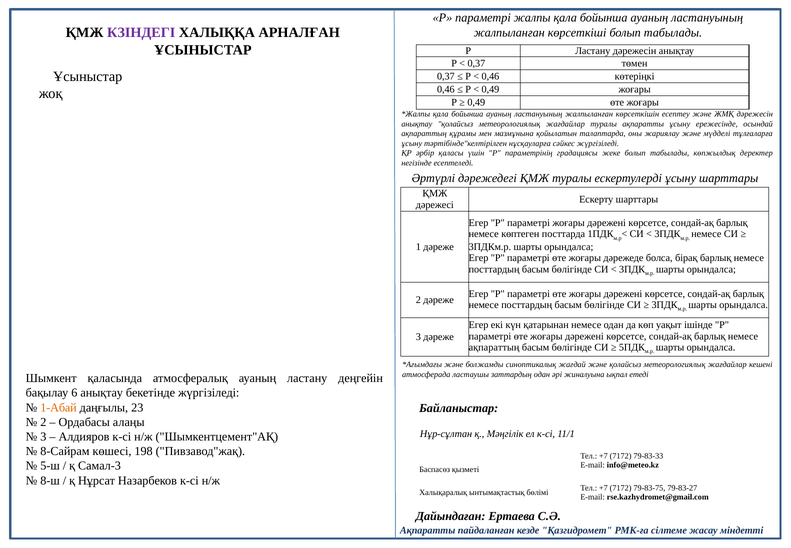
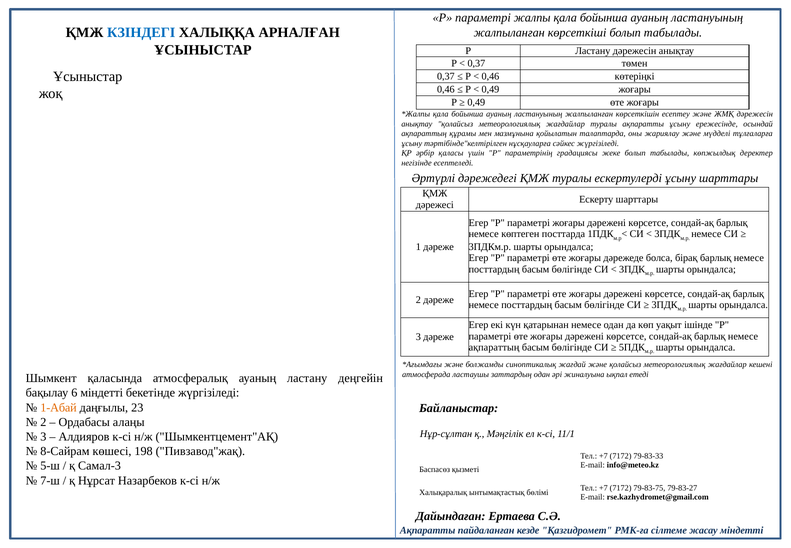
КЗІНДЕГІ colour: purple -> blue (141, 33)
6 анықтау: анықтау -> міндетті (102, 393)
8-ш: 8-ш -> 7-ш (50, 480)
